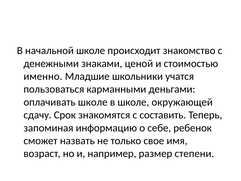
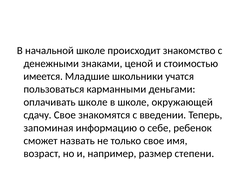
именно: именно -> имеется (43, 76)
сдачу Срок: Срок -> Свое (65, 115)
составить: составить -> введении (163, 115)
